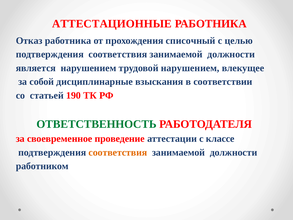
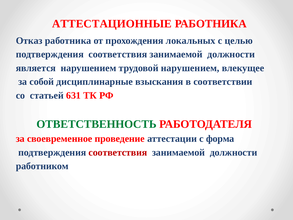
списочный: списочный -> локальных (191, 41)
190: 190 -> 631 (74, 95)
классе: классе -> форма (220, 139)
соответствия colour: orange -> red (118, 152)
